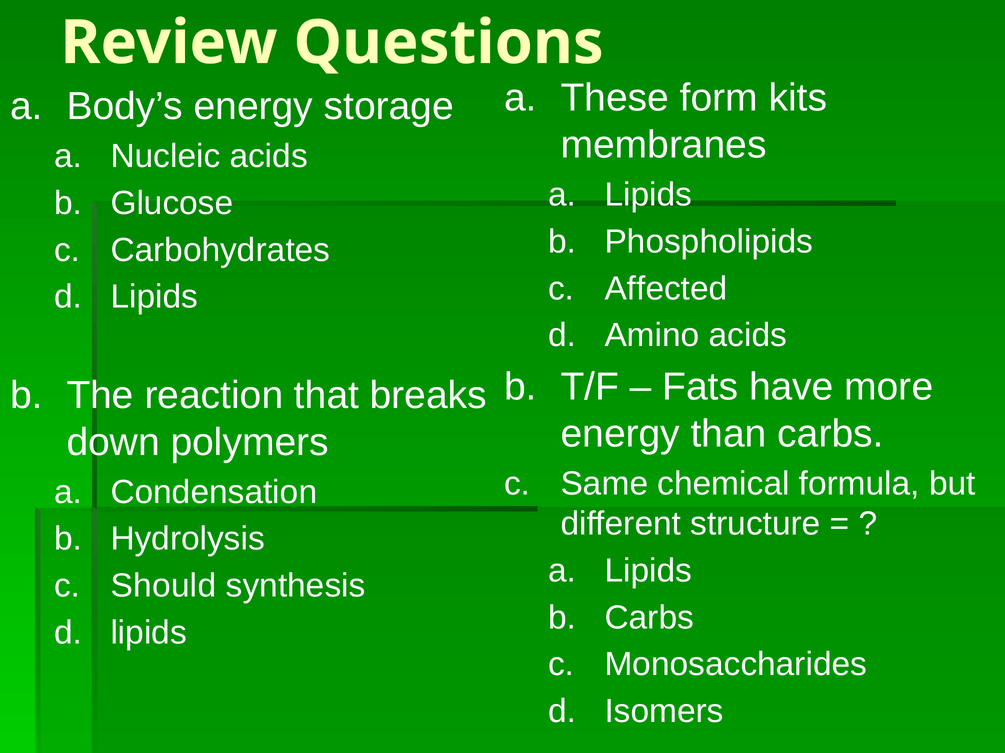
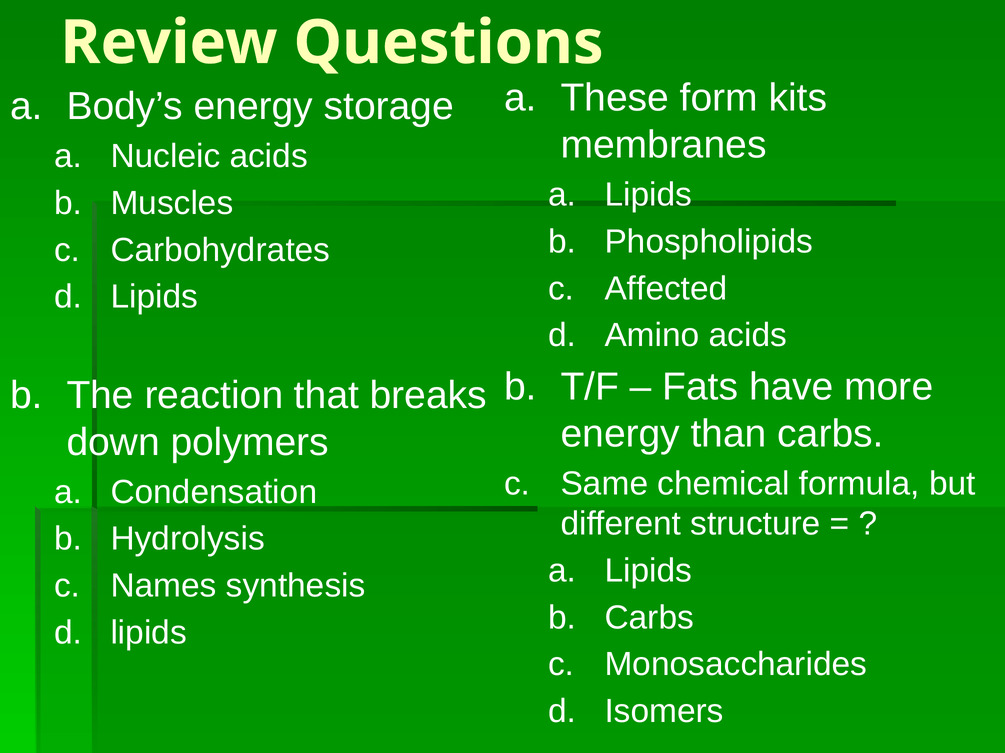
Glucose: Glucose -> Muscles (172, 203)
Should: Should -> Names (164, 586)
